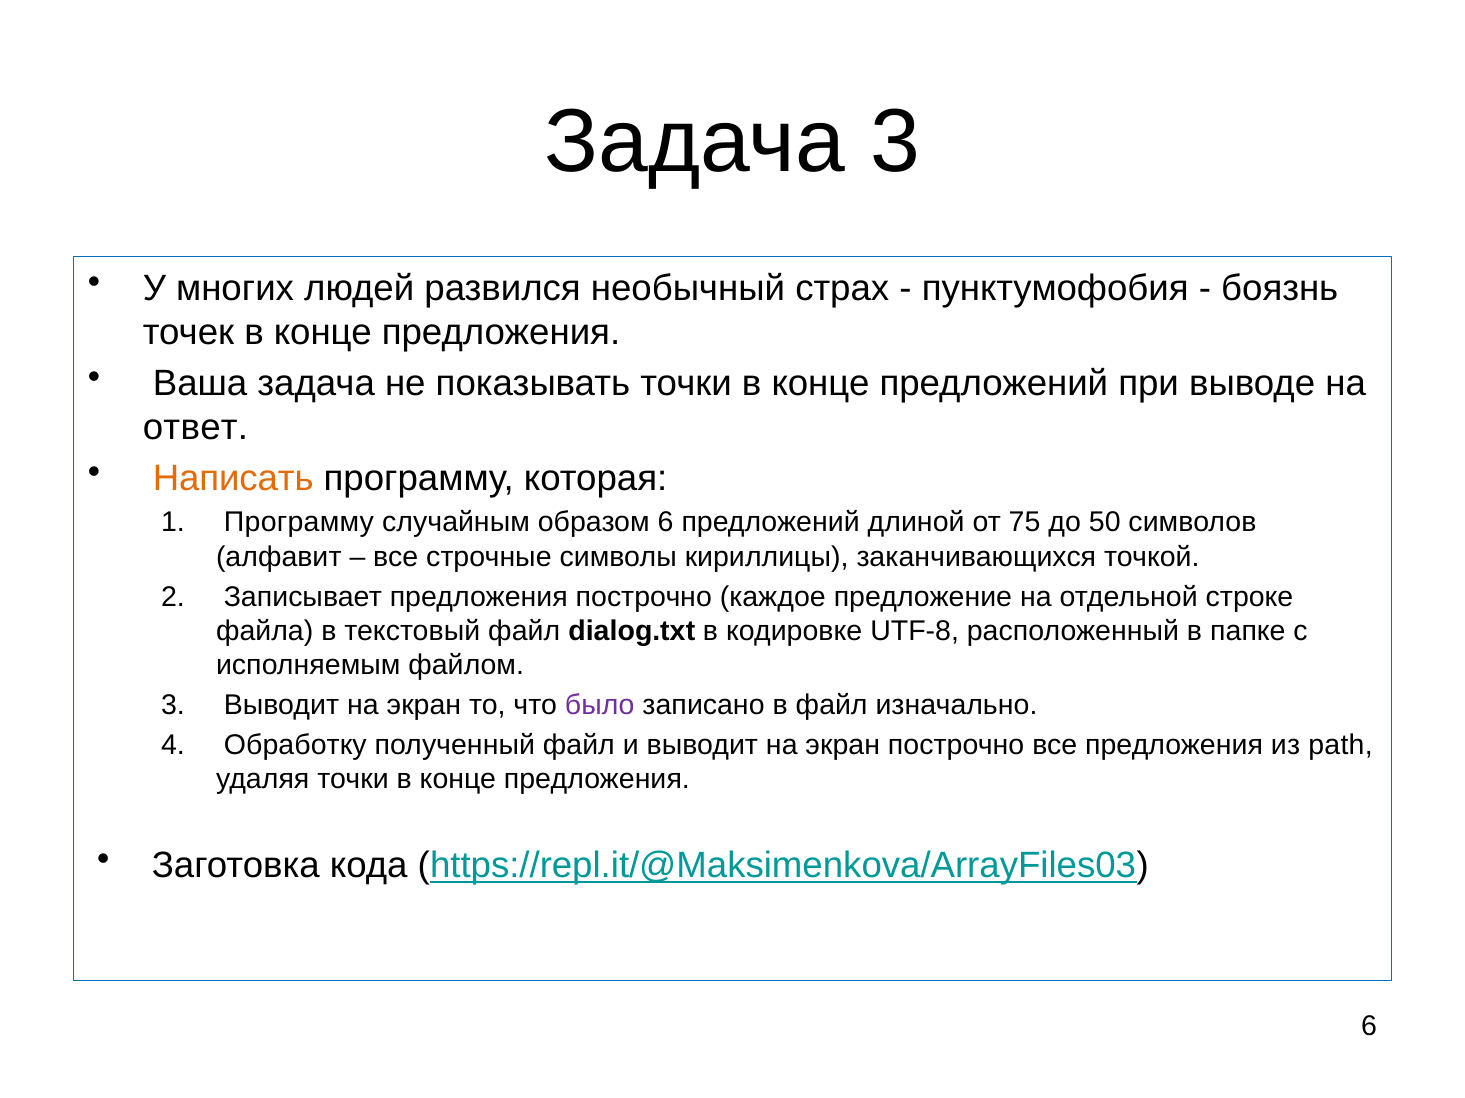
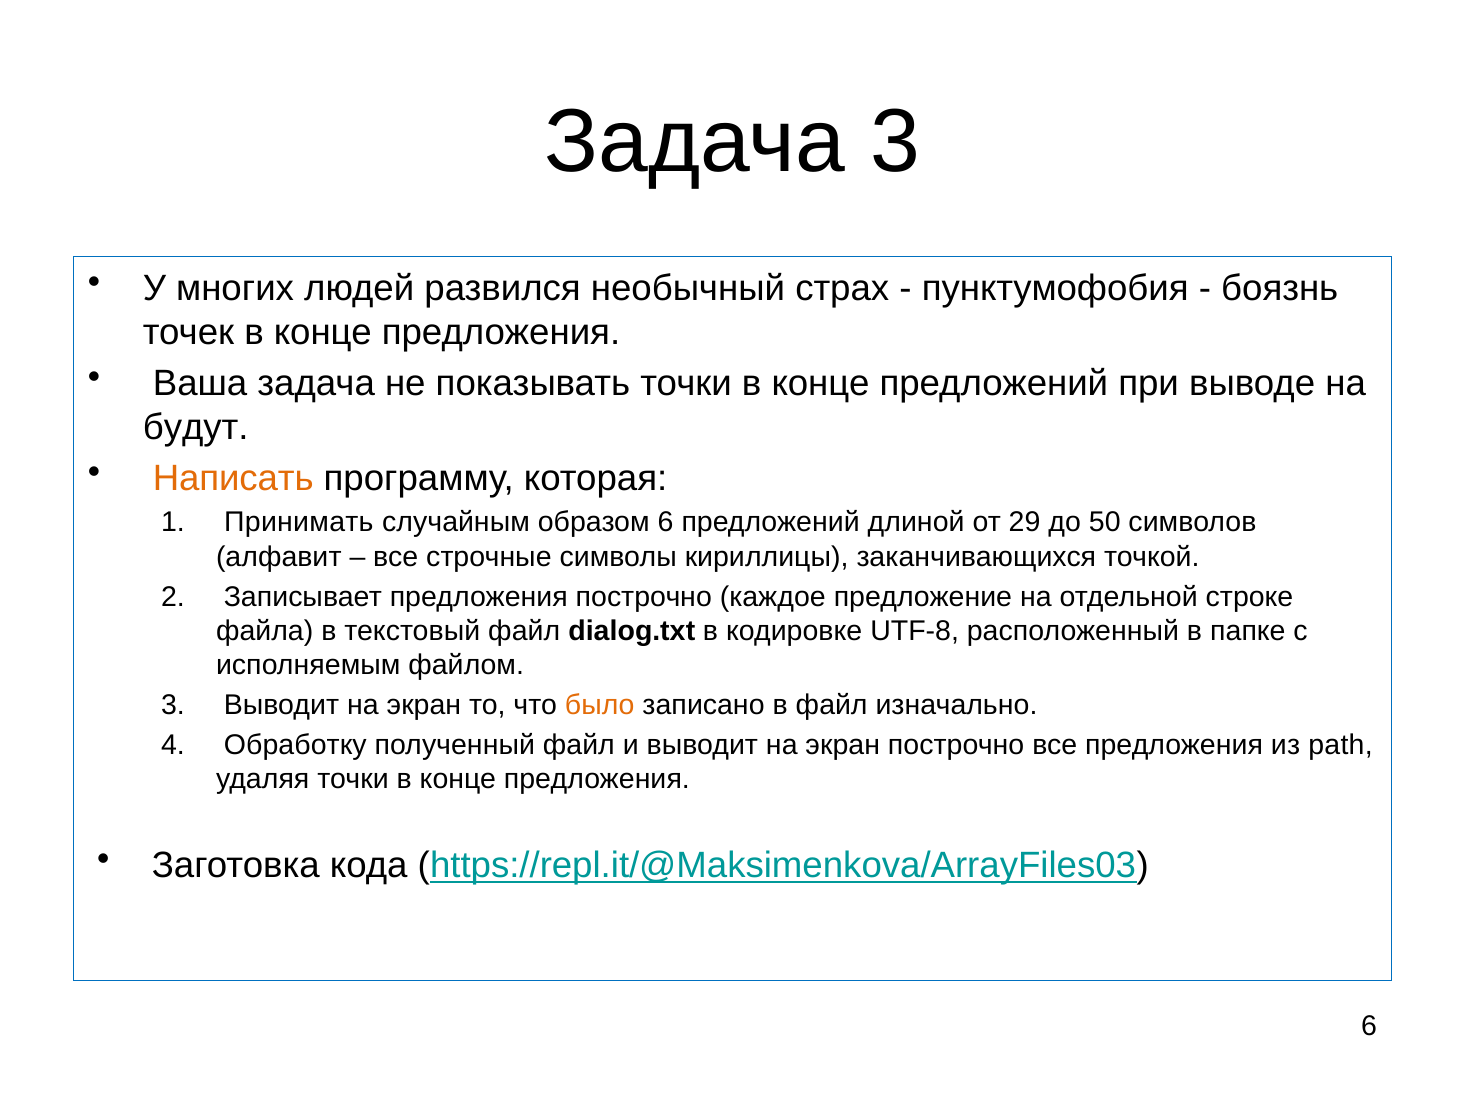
ответ: ответ -> будут (196, 427)
Программу: Программу -> Принимать (299, 523)
75: 75 -> 29 (1025, 523)
было colour: purple -> orange (600, 705)
